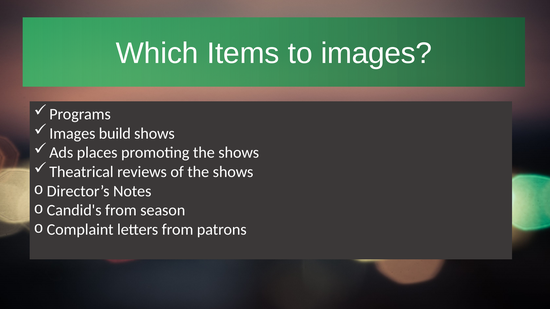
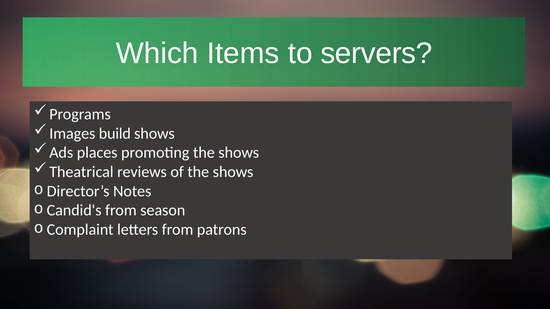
to images: images -> servers (376, 53)
